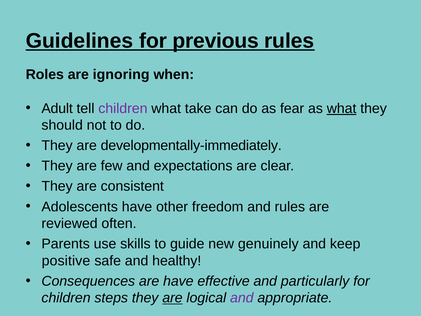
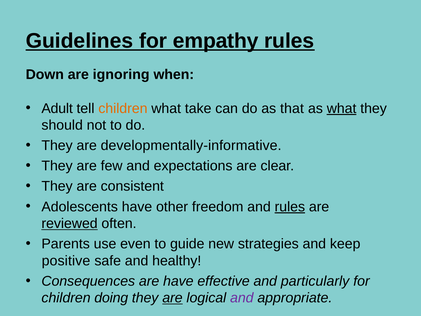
previous: previous -> empathy (216, 41)
Roles: Roles -> Down (45, 75)
children colour: purple -> orange (123, 108)
fear: fear -> that (292, 108)
developmentally-immediately: developmentally-immediately -> developmentally-informative (191, 145)
rules underline: none -> present (290, 207)
reviewed underline: none -> present (70, 223)
skills: skills -> even (135, 244)
genuinely: genuinely -> strategies (268, 244)
steps: steps -> doing (111, 298)
